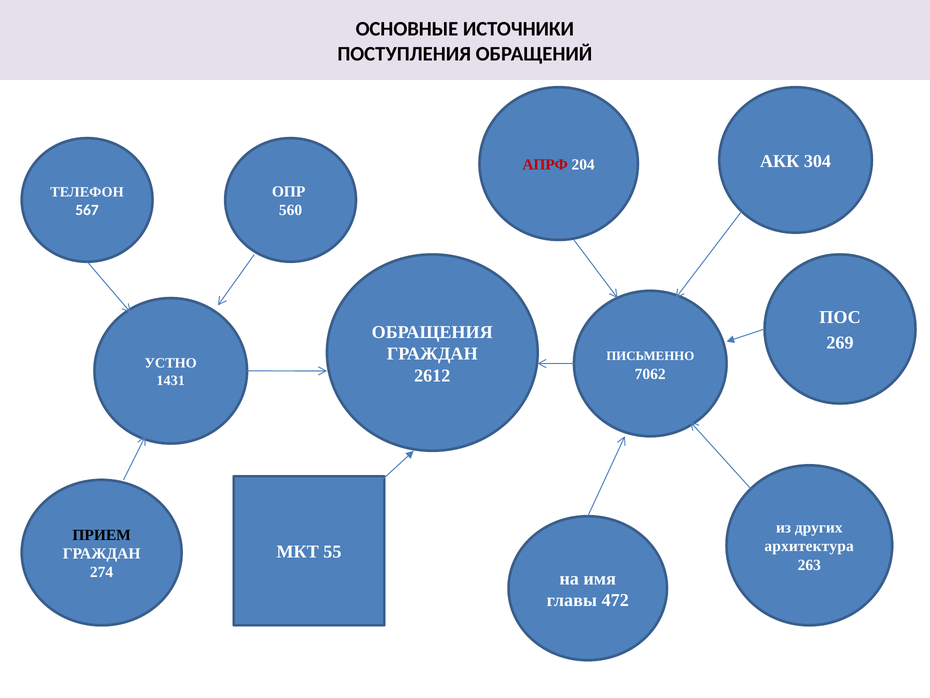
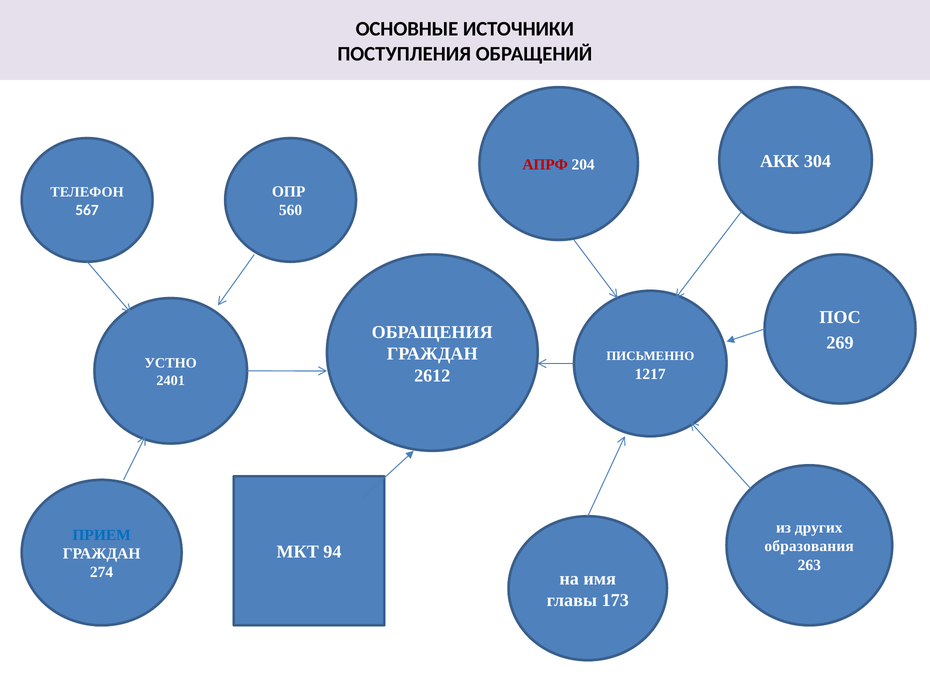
7062: 7062 -> 1217 (650, 374)
1431: 1431 -> 2401 (171, 380)
ПРИЕМ colour: black -> blue (102, 535)
архитектура: архитектура -> образования (809, 546)
55: 55 -> 94 (332, 552)
472: 472 -> 173 (615, 600)
